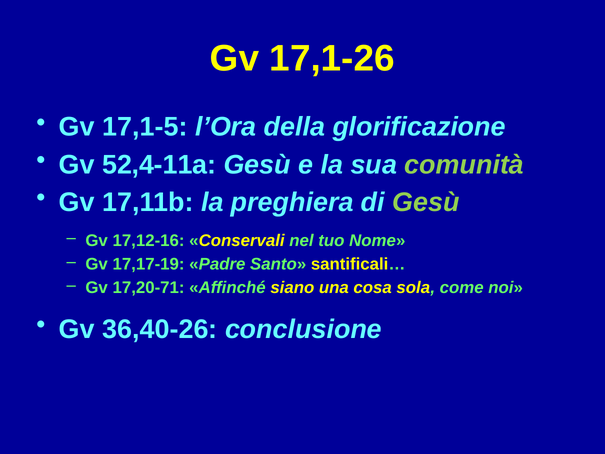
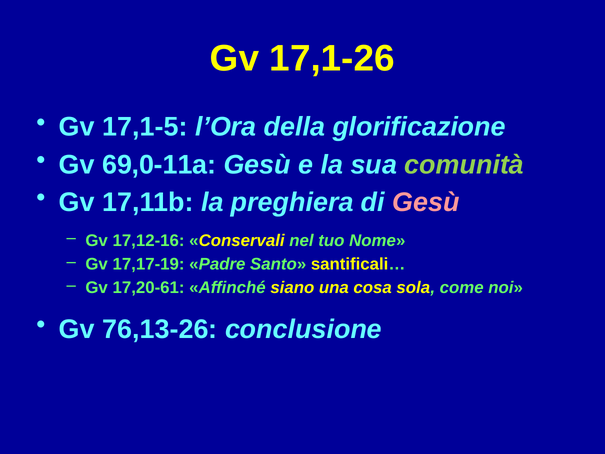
52,4-11a: 52,4-11a -> 69,0-11a (159, 165)
Gesù colour: light green -> pink (426, 202)
17,20-71: 17,20-71 -> 17,20-61 (149, 288)
36,40-26: 36,40-26 -> 76,13-26 (160, 329)
